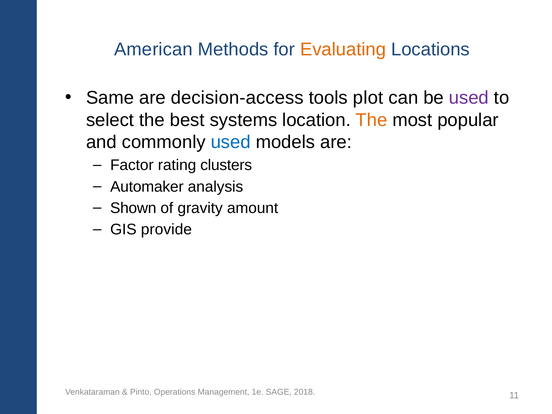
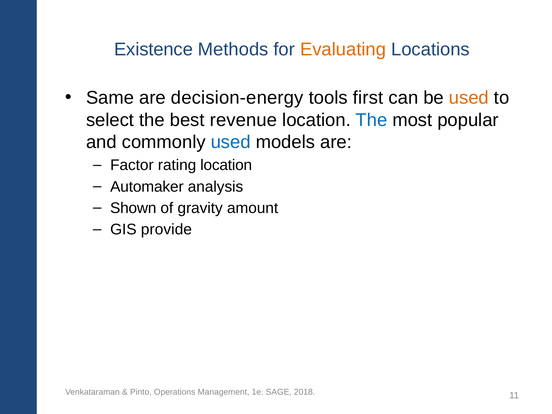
American: American -> Existence (154, 50)
decision-access: decision-access -> decision-energy (237, 98)
plot: plot -> first (368, 98)
used colour: purple -> orange (469, 98)
systems: systems -> revenue (243, 120)
The colour: orange -> blue (371, 120)
rating clusters: clusters -> location (226, 165)
